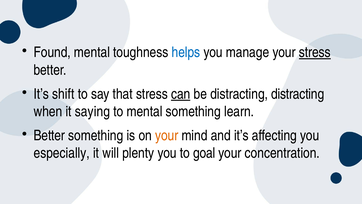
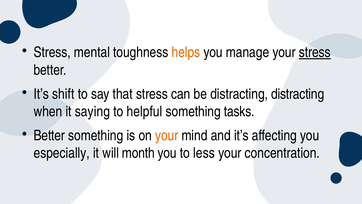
Found: Found -> Stress (52, 52)
helps colour: blue -> orange (186, 52)
can underline: present -> none (181, 94)
to mental: mental -> helpful (144, 111)
learn: learn -> tasks (239, 111)
plenty: plenty -> month (138, 153)
goal: goal -> less (204, 153)
